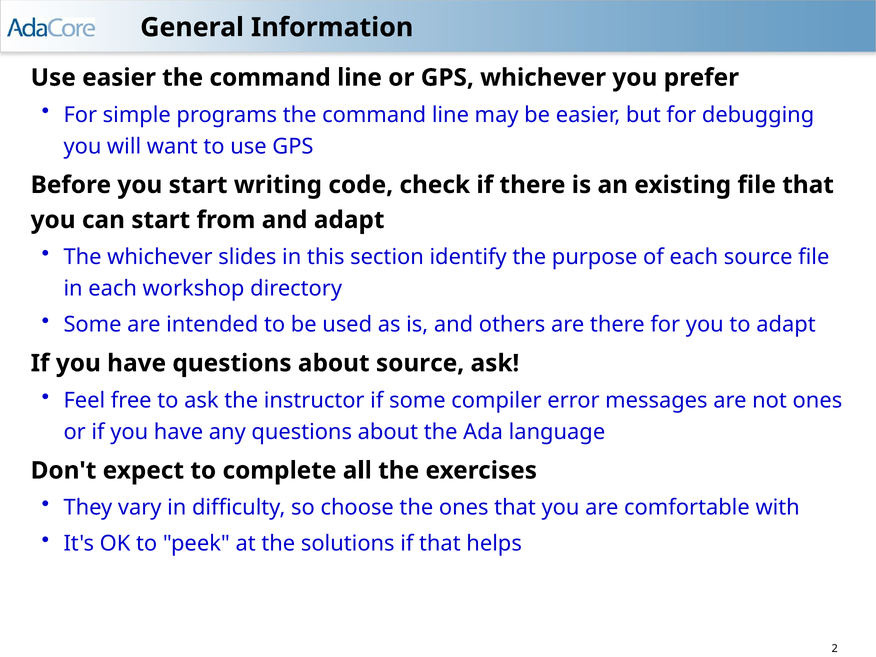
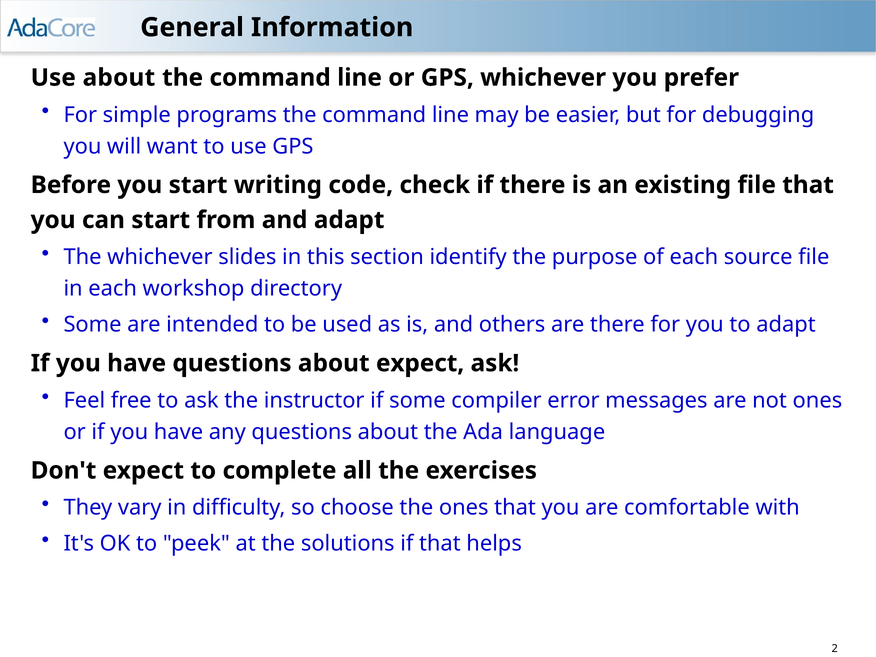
Use easier: easier -> about (119, 78)
about source: source -> expect (420, 363)
